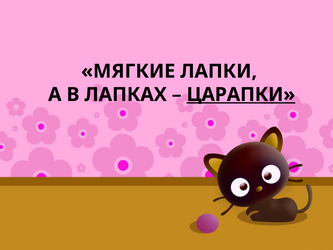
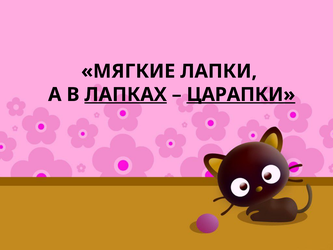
ЛАПКАХ underline: none -> present (126, 94)
